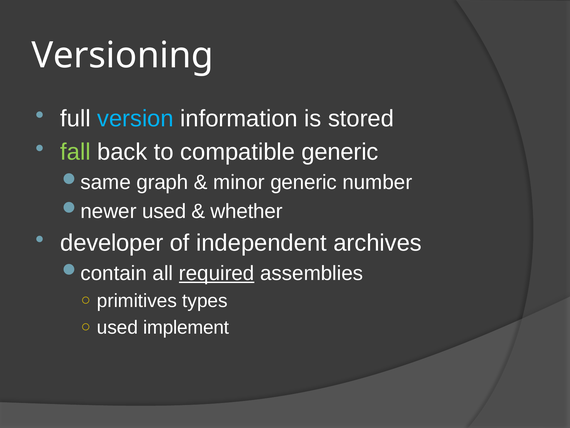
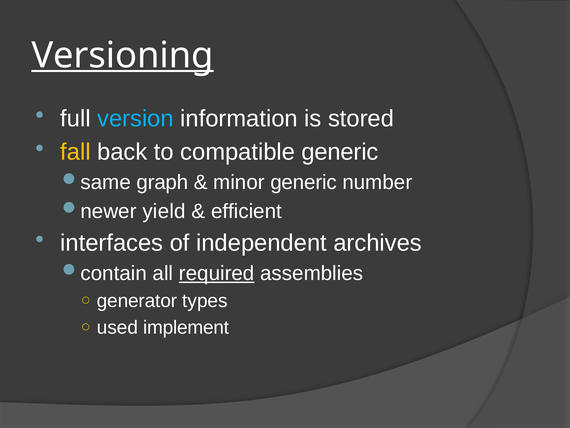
Versioning underline: none -> present (122, 55)
fall colour: light green -> yellow (75, 152)
used: used -> yield (164, 211)
whether: whether -> efficient (246, 211)
developer: developer -> interfaces (112, 243)
primitives: primitives -> generator (137, 300)
